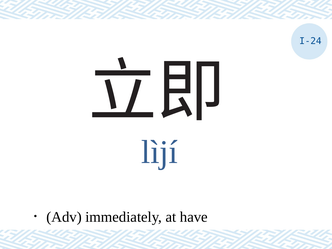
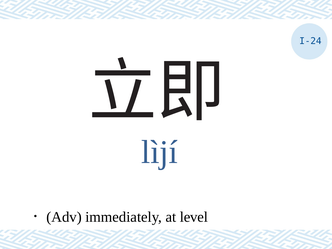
have: have -> level (194, 217)
